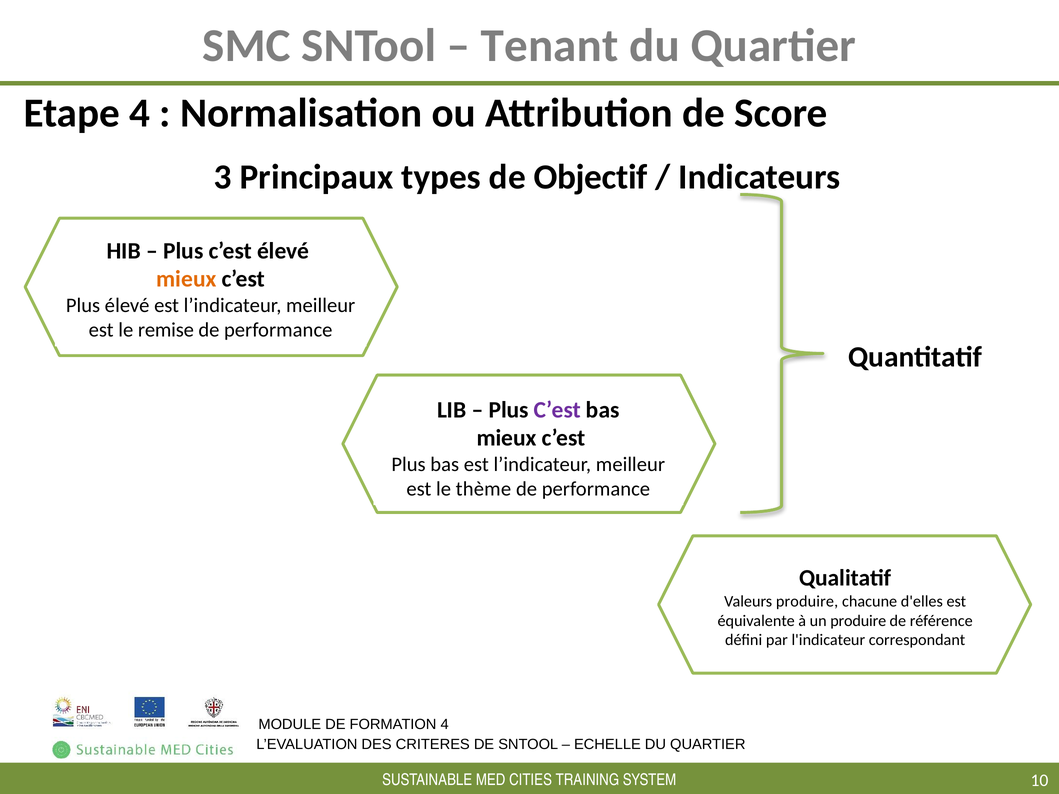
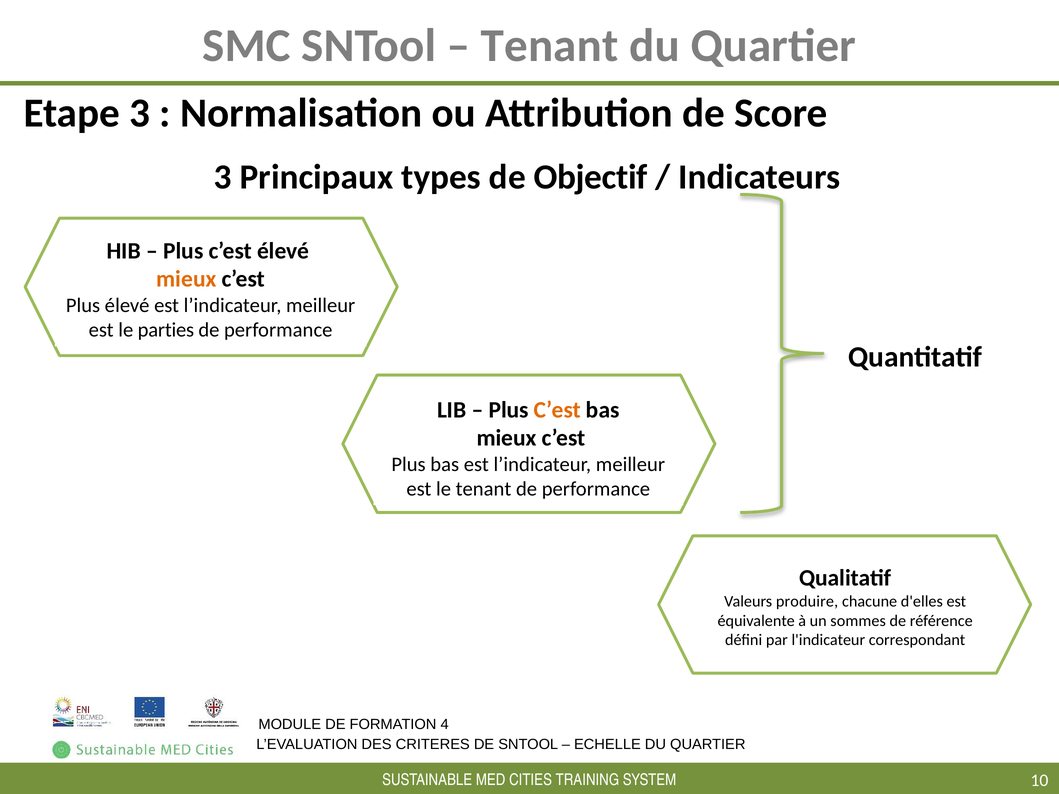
Etape 4: 4 -> 3 (140, 113)
remise: remise -> parties (166, 330)
C’est colour: purple -> orange (557, 410)
le thème: thème -> tenant (483, 489)
un produire: produire -> sommes (858, 621)
